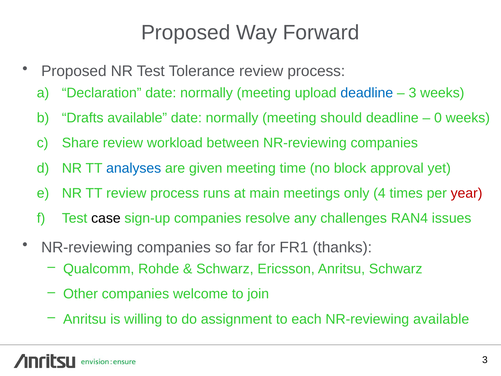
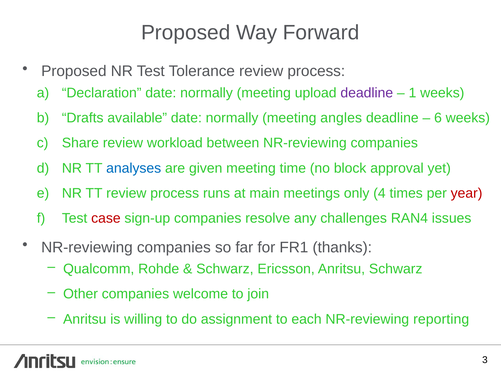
deadline colour: blue -> purple (367, 93)
3: 3 -> 1 (412, 93)
should: should -> angles (341, 118)
0: 0 -> 6 (438, 118)
case colour: black -> red (106, 218)
NR-reviewing available: available -> reporting (441, 319)
